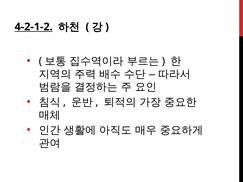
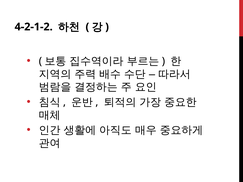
4-2-1-2 underline: present -> none (34, 27)
